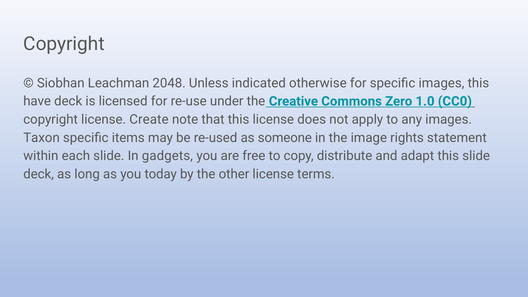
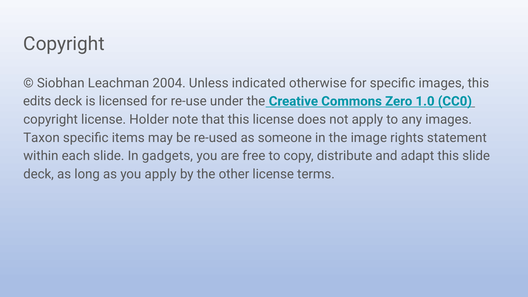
2048: 2048 -> 2004 (169, 83)
have: have -> edits (37, 101)
Create: Create -> Holder (149, 119)
you today: today -> apply (161, 174)
